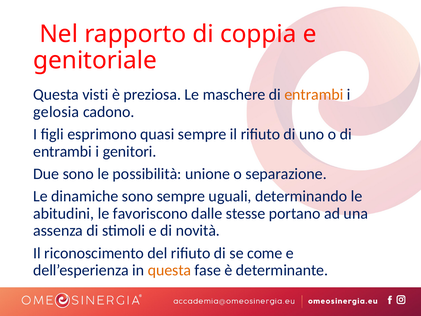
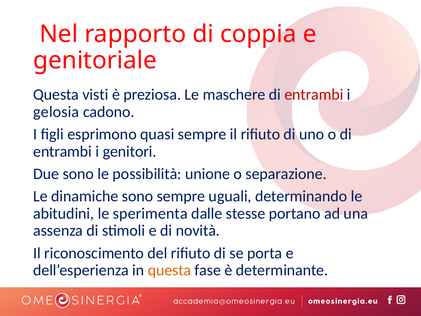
entrambi colour: orange -> red (314, 95)
favoriscono: favoriscono -> sperimenta (150, 213)
come: come -> porta (265, 253)
